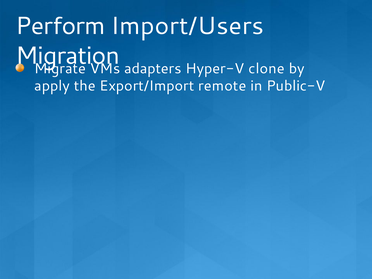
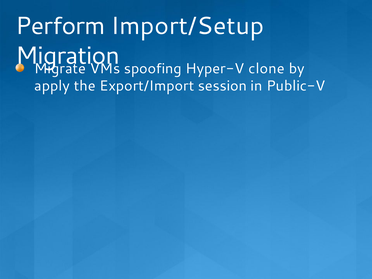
Import/Users: Import/Users -> Import/Setup (187, 26)
adapters: adapters -> spoofing (153, 69)
remote: remote -> session (222, 86)
